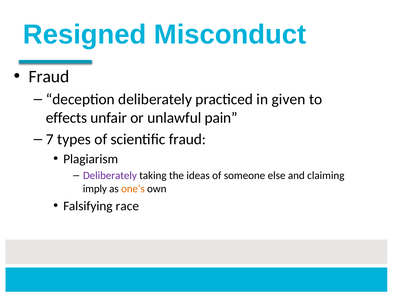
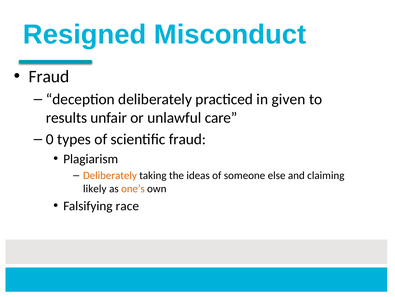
effects: effects -> results (67, 118)
pain: pain -> care (221, 118)
7: 7 -> 0 (50, 139)
Deliberately colour: purple -> orange (110, 175)
imply: imply -> likely (95, 188)
